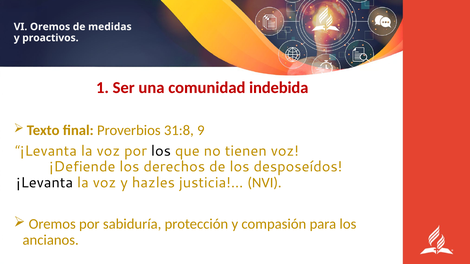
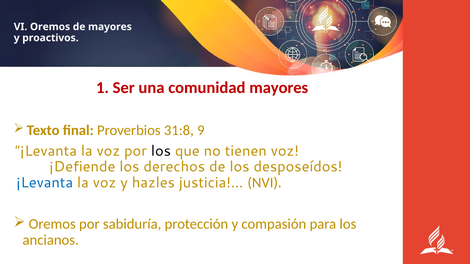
de medidas: medidas -> mayores (110, 27)
comunidad indebida: indebida -> mayores (279, 88)
¡Levanta colour: black -> blue (45, 183)
